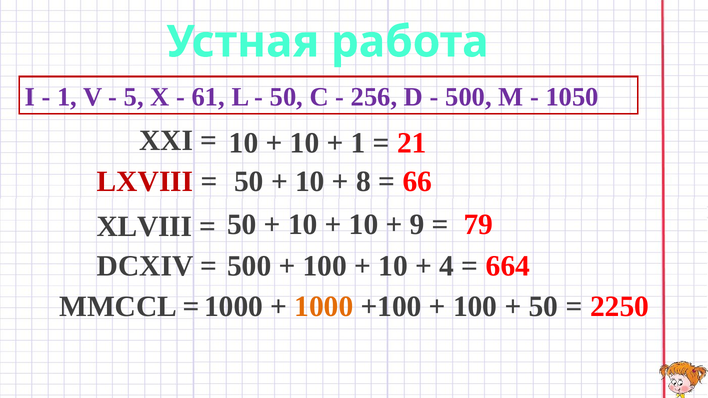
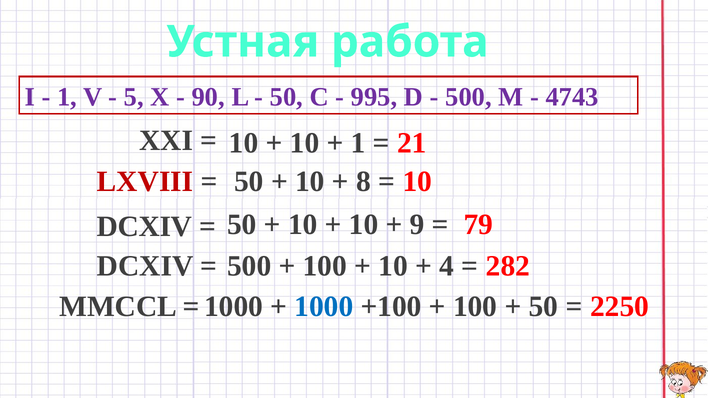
61: 61 -> 90 (208, 97)
256: 256 -> 995 (374, 97)
1050: 1050 -> 4743 (572, 97)
66: 66 -> 10 (417, 181)
XLVIII: XLVIII -> DCXIV (144, 227)
664: 664 -> 282 (508, 266)
1000 colour: orange -> blue (324, 307)
